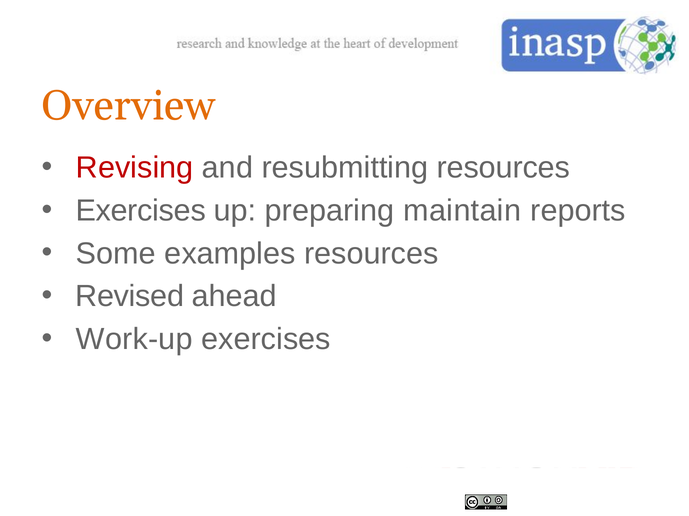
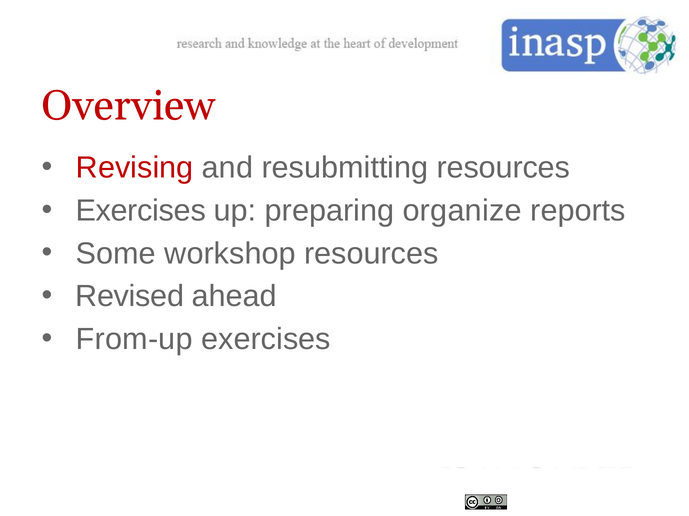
Overview colour: orange -> red (129, 106)
maintain: maintain -> organize (462, 211)
examples: examples -> workshop (230, 254)
Work-up: Work-up -> From-up (134, 340)
